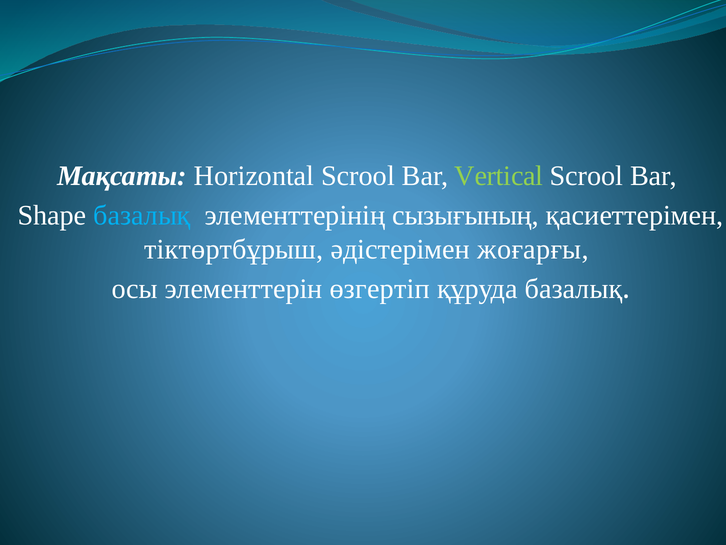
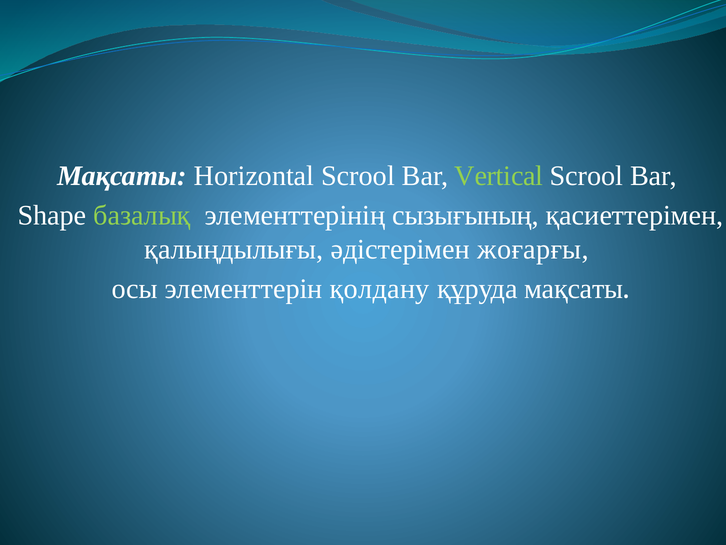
базалық colour: light blue -> light green (142, 215)
тіктөртбұрыш: тіктөртбұрыш -> қалыңдылығы (234, 249)
өзгертіп: өзгертіп -> қолдану (380, 289)
құруда базалық: базалық -> мақсаты (574, 289)
